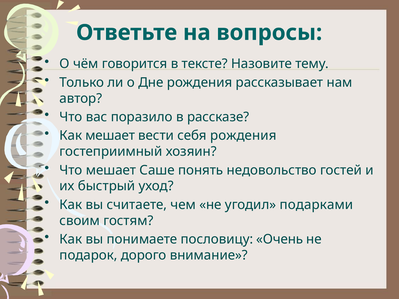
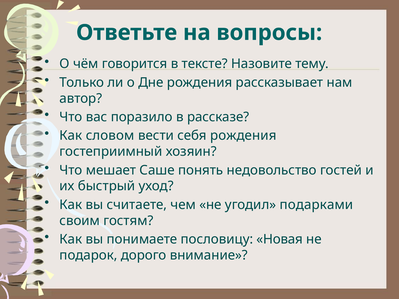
Как мешает: мешает -> словом (110, 136)
Очень: Очень -> Новая (280, 239)
